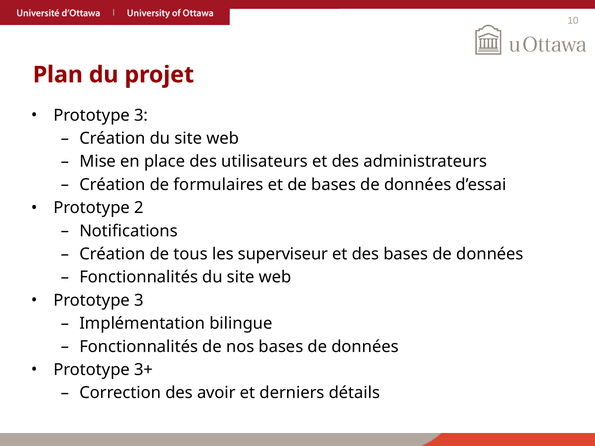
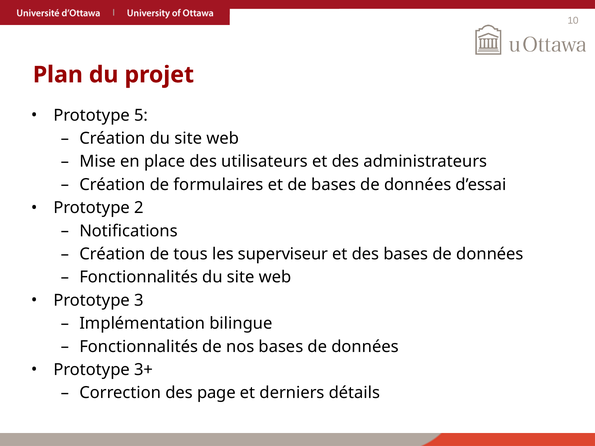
3: 3 -> 5 (141, 115)
avoir: avoir -> page (216, 393)
